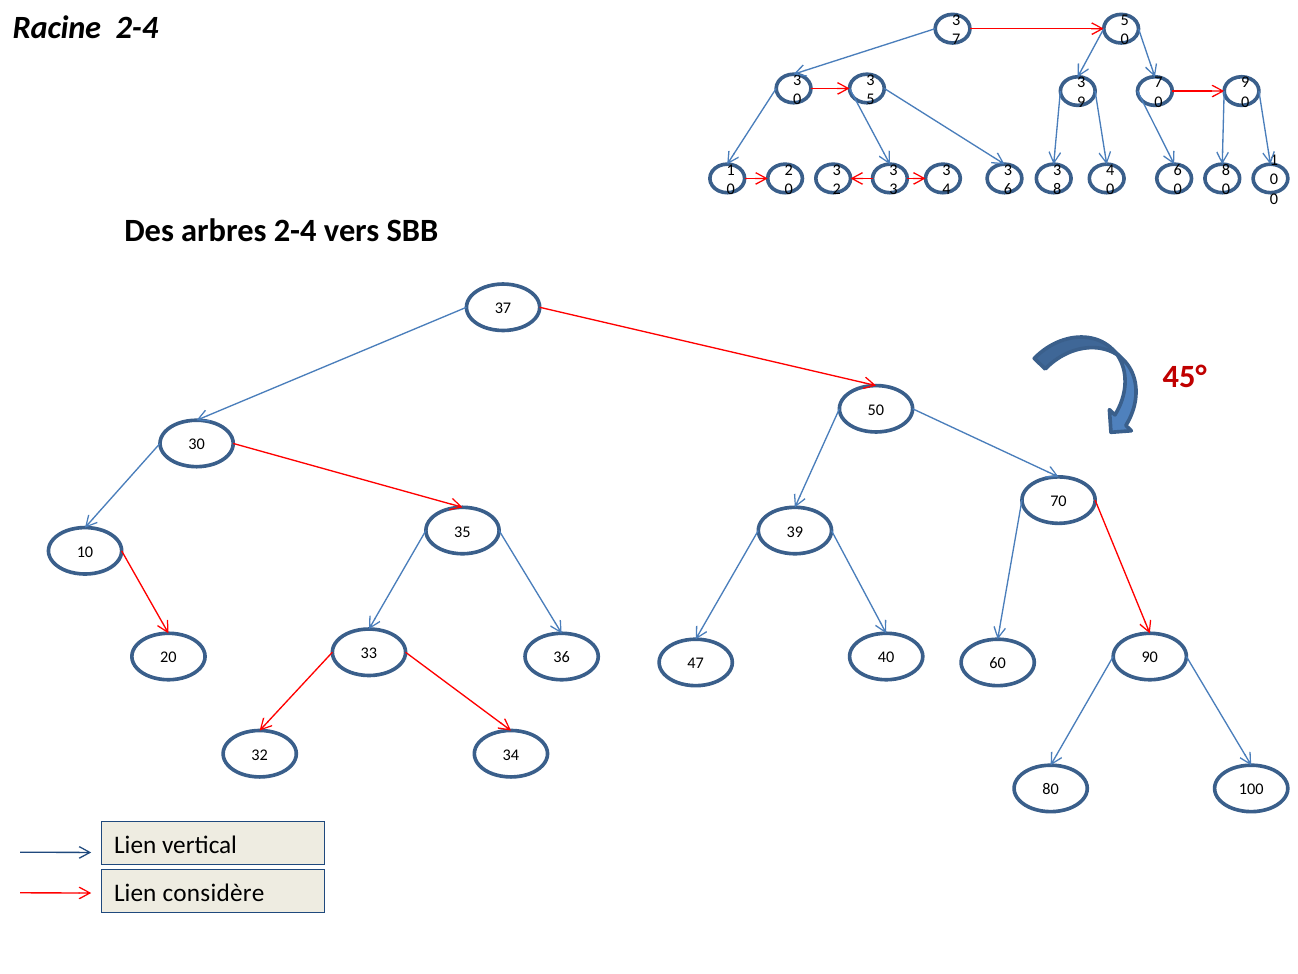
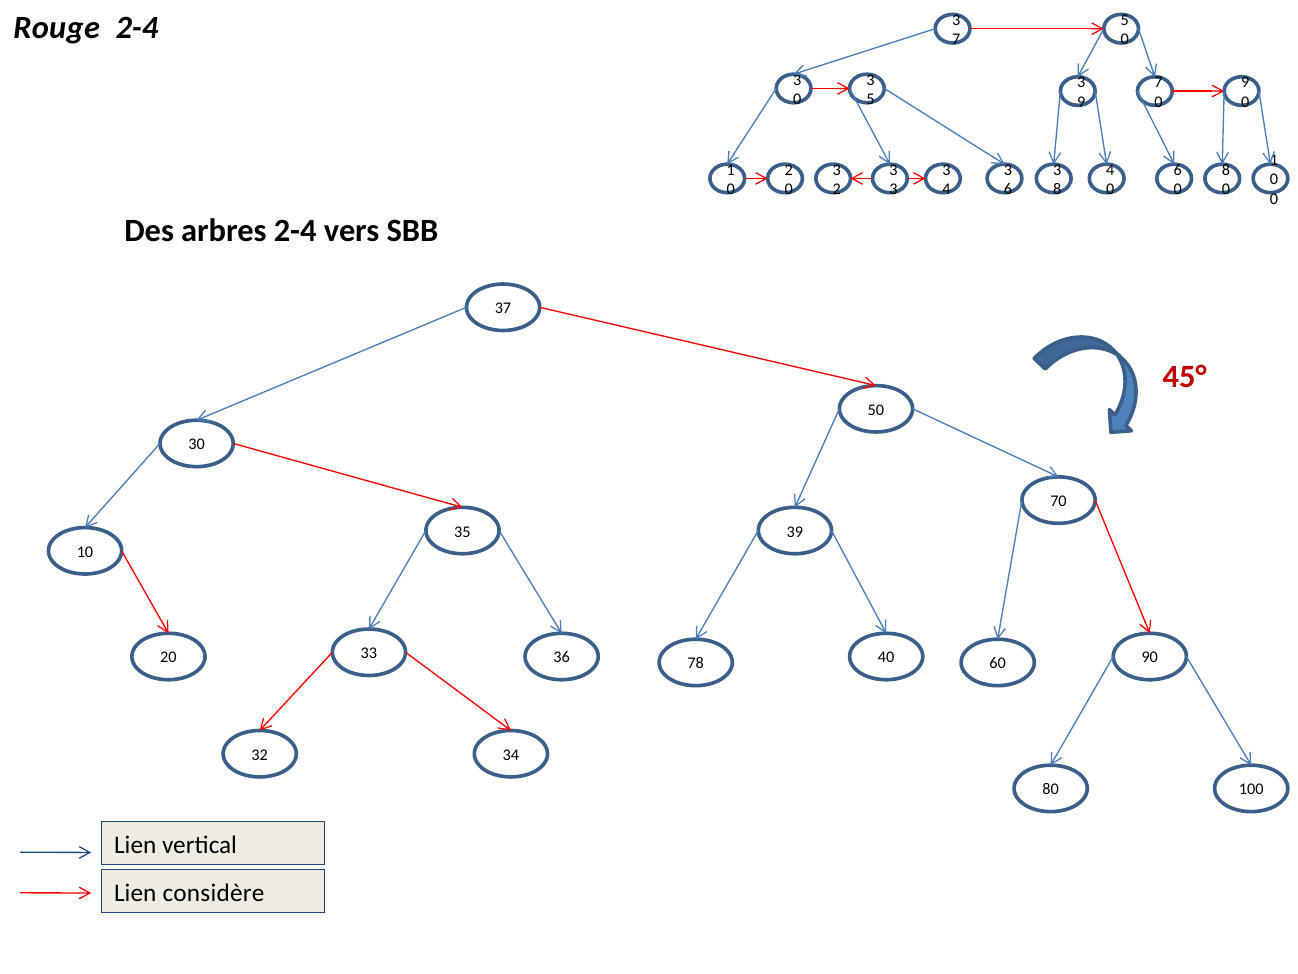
Racine: Racine -> Rouge (57, 28)
47: 47 -> 78 (696, 663)
